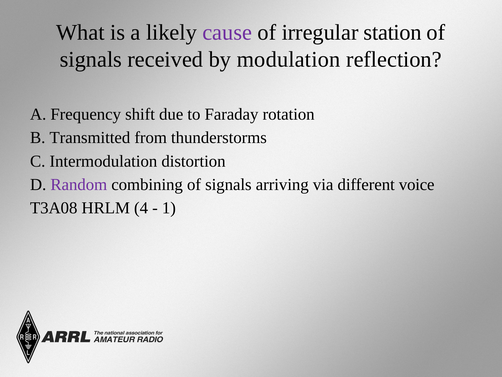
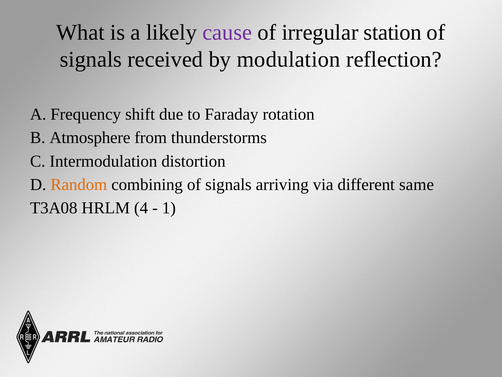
Transmitted: Transmitted -> Atmosphere (90, 138)
Random colour: purple -> orange (79, 184)
voice: voice -> same (417, 184)
